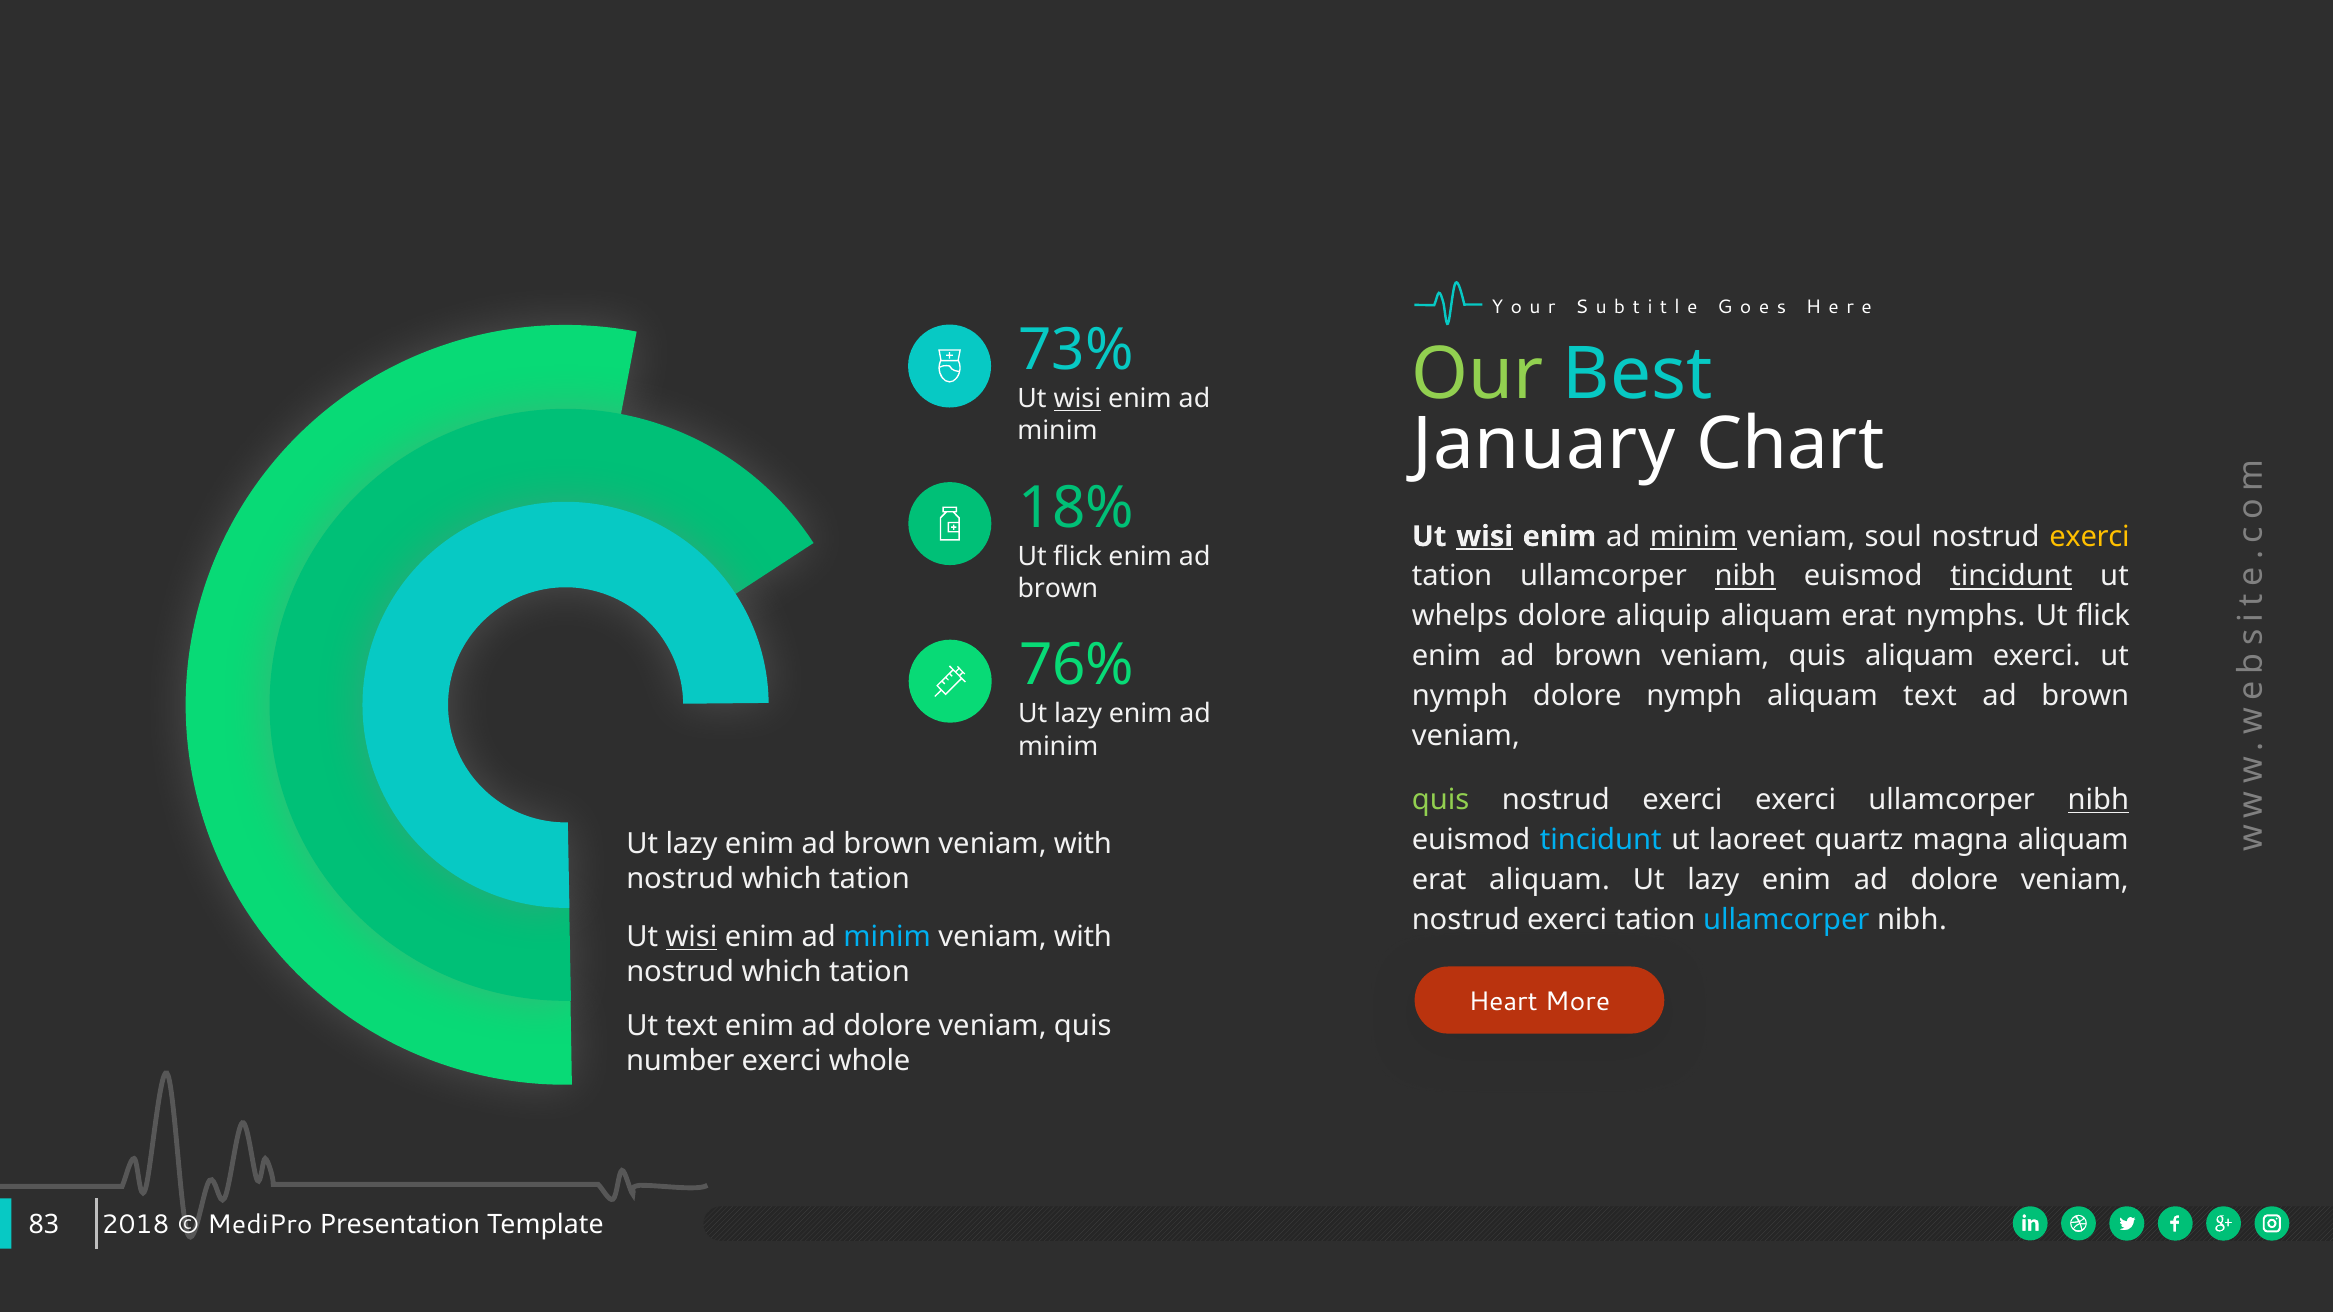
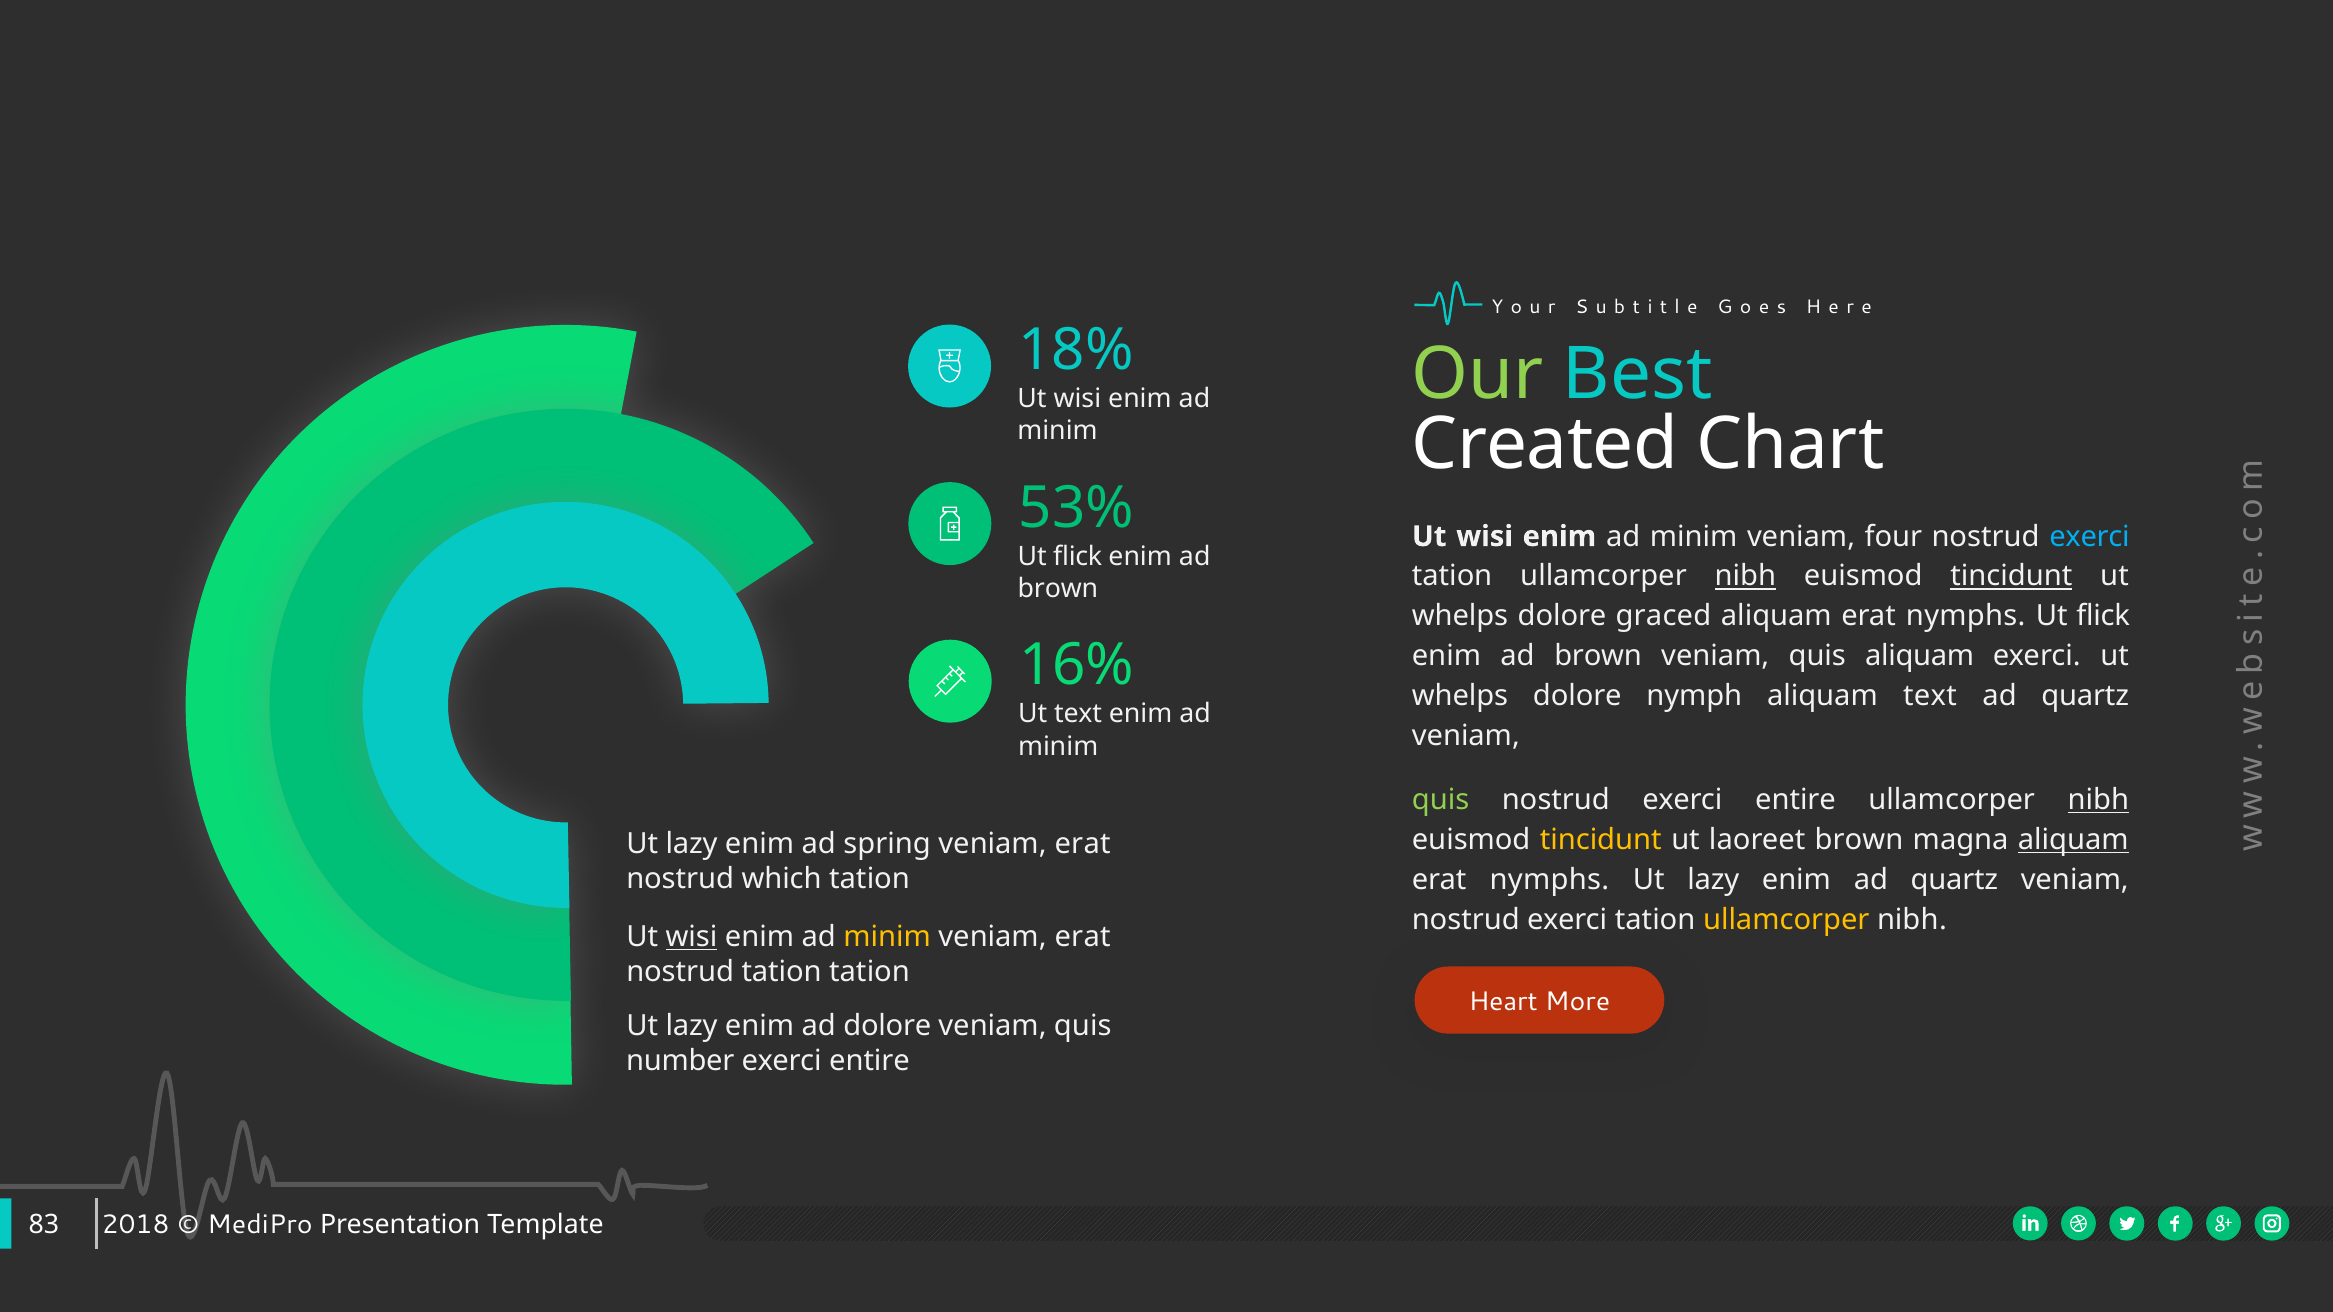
73%: 73% -> 18% (1076, 350)
wisi underline: present -> none (1077, 399)
January: January -> Created (1545, 445)
18%: 18% -> 53% (1076, 508)
wisi underline: present -> none (1485, 537)
minim underline: present -> none (1694, 537)
soul: soul -> four (1893, 537)
exerci colour: yellow -> light blue (2089, 537)
aliquip: aliquip -> graced (1663, 616)
76%: 76% -> 16% (1077, 666)
nymph: nymph -> whelps (1460, 696)
brown: brown -> quartz (2085, 696)
lazy: lazy -> text (1078, 714)
nostrud exerci exerci: exerci -> entire (1796, 800)
tincidunt colour: light blue -> yellow (1601, 840)
laoreet quartz: quartz -> brown (1859, 840)
aliquam underline: none -> present (2073, 840)
brown: brown -> spring (887, 844)
with: with -> erat (1083, 844)
aliquam: aliquam -> nymphs (1549, 880)
dolore: dolore -> quartz (1954, 880)
ullamcorper colour: light blue -> yellow (1786, 920)
minim colour: light blue -> yellow (887, 937)
with: with -> erat (1083, 937)
which: which -> tation (782, 972)
text: text -> lazy (692, 1027)
whole: whole -> entire (870, 1062)
